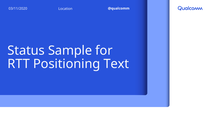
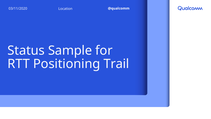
Text: Text -> Trail (116, 64)
